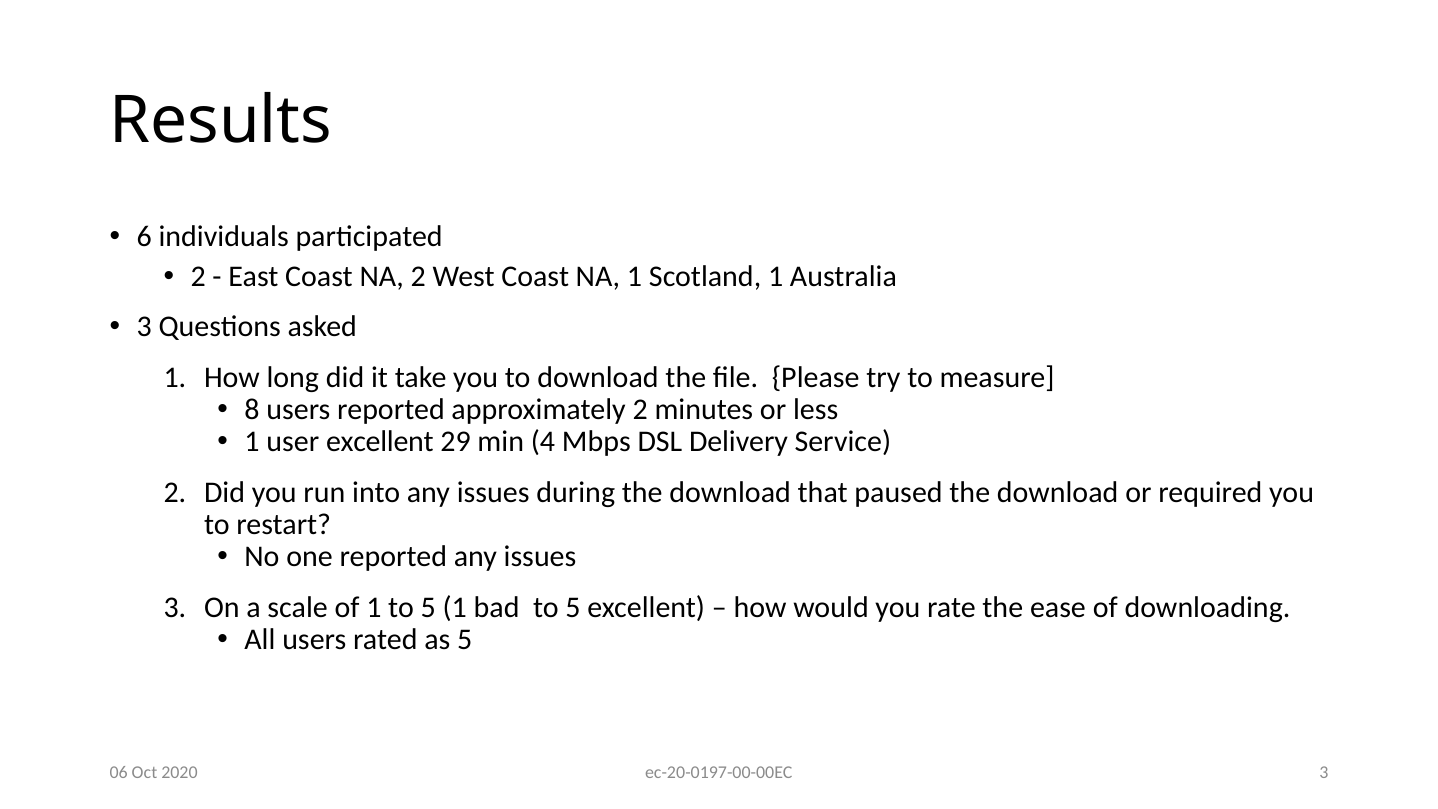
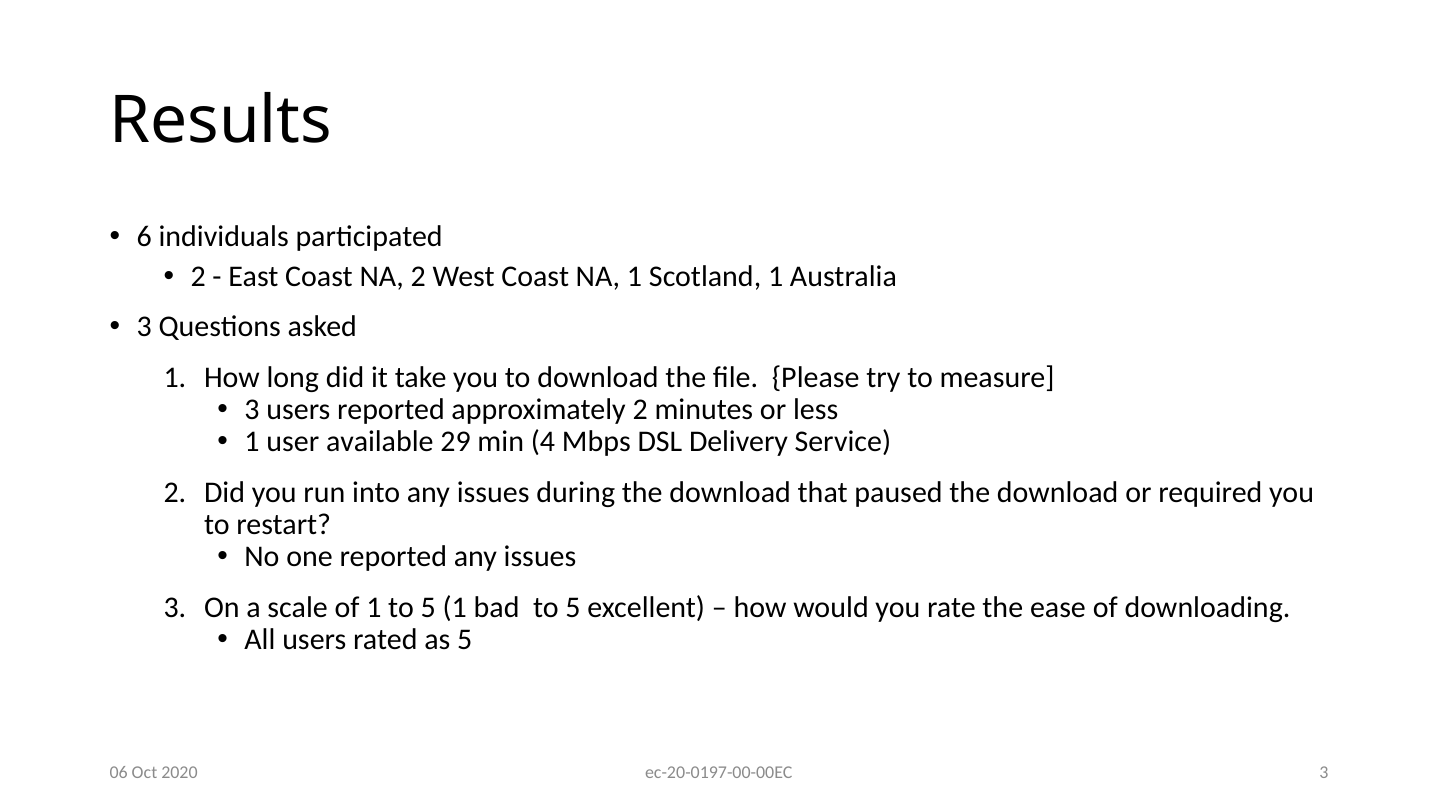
8: 8 -> 3 (252, 410)
user excellent: excellent -> available (380, 442)
